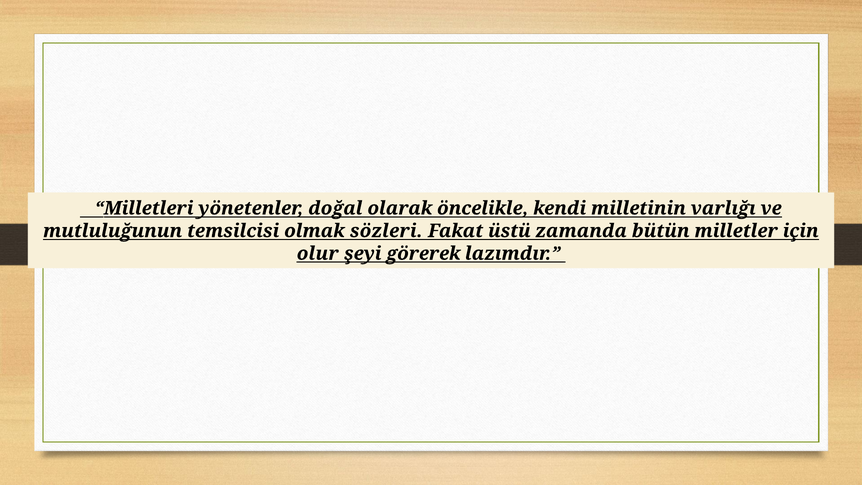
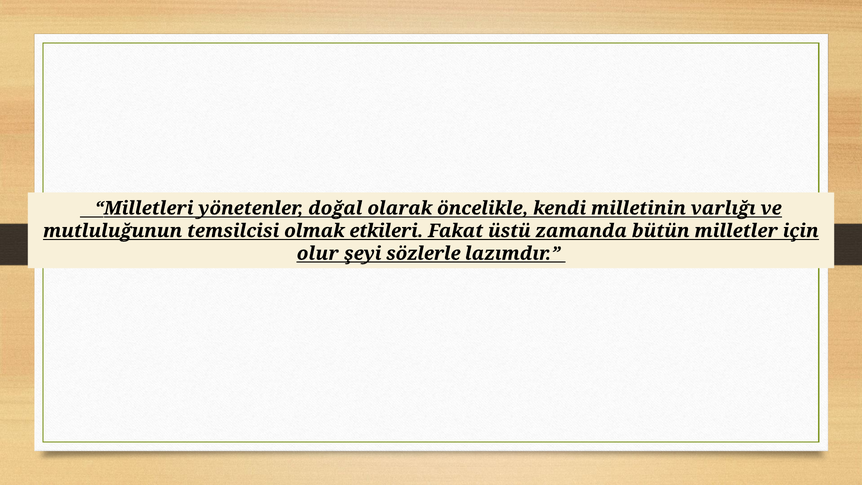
sözleri: sözleri -> etkileri (386, 231)
görerek: görerek -> sözlerle (423, 253)
